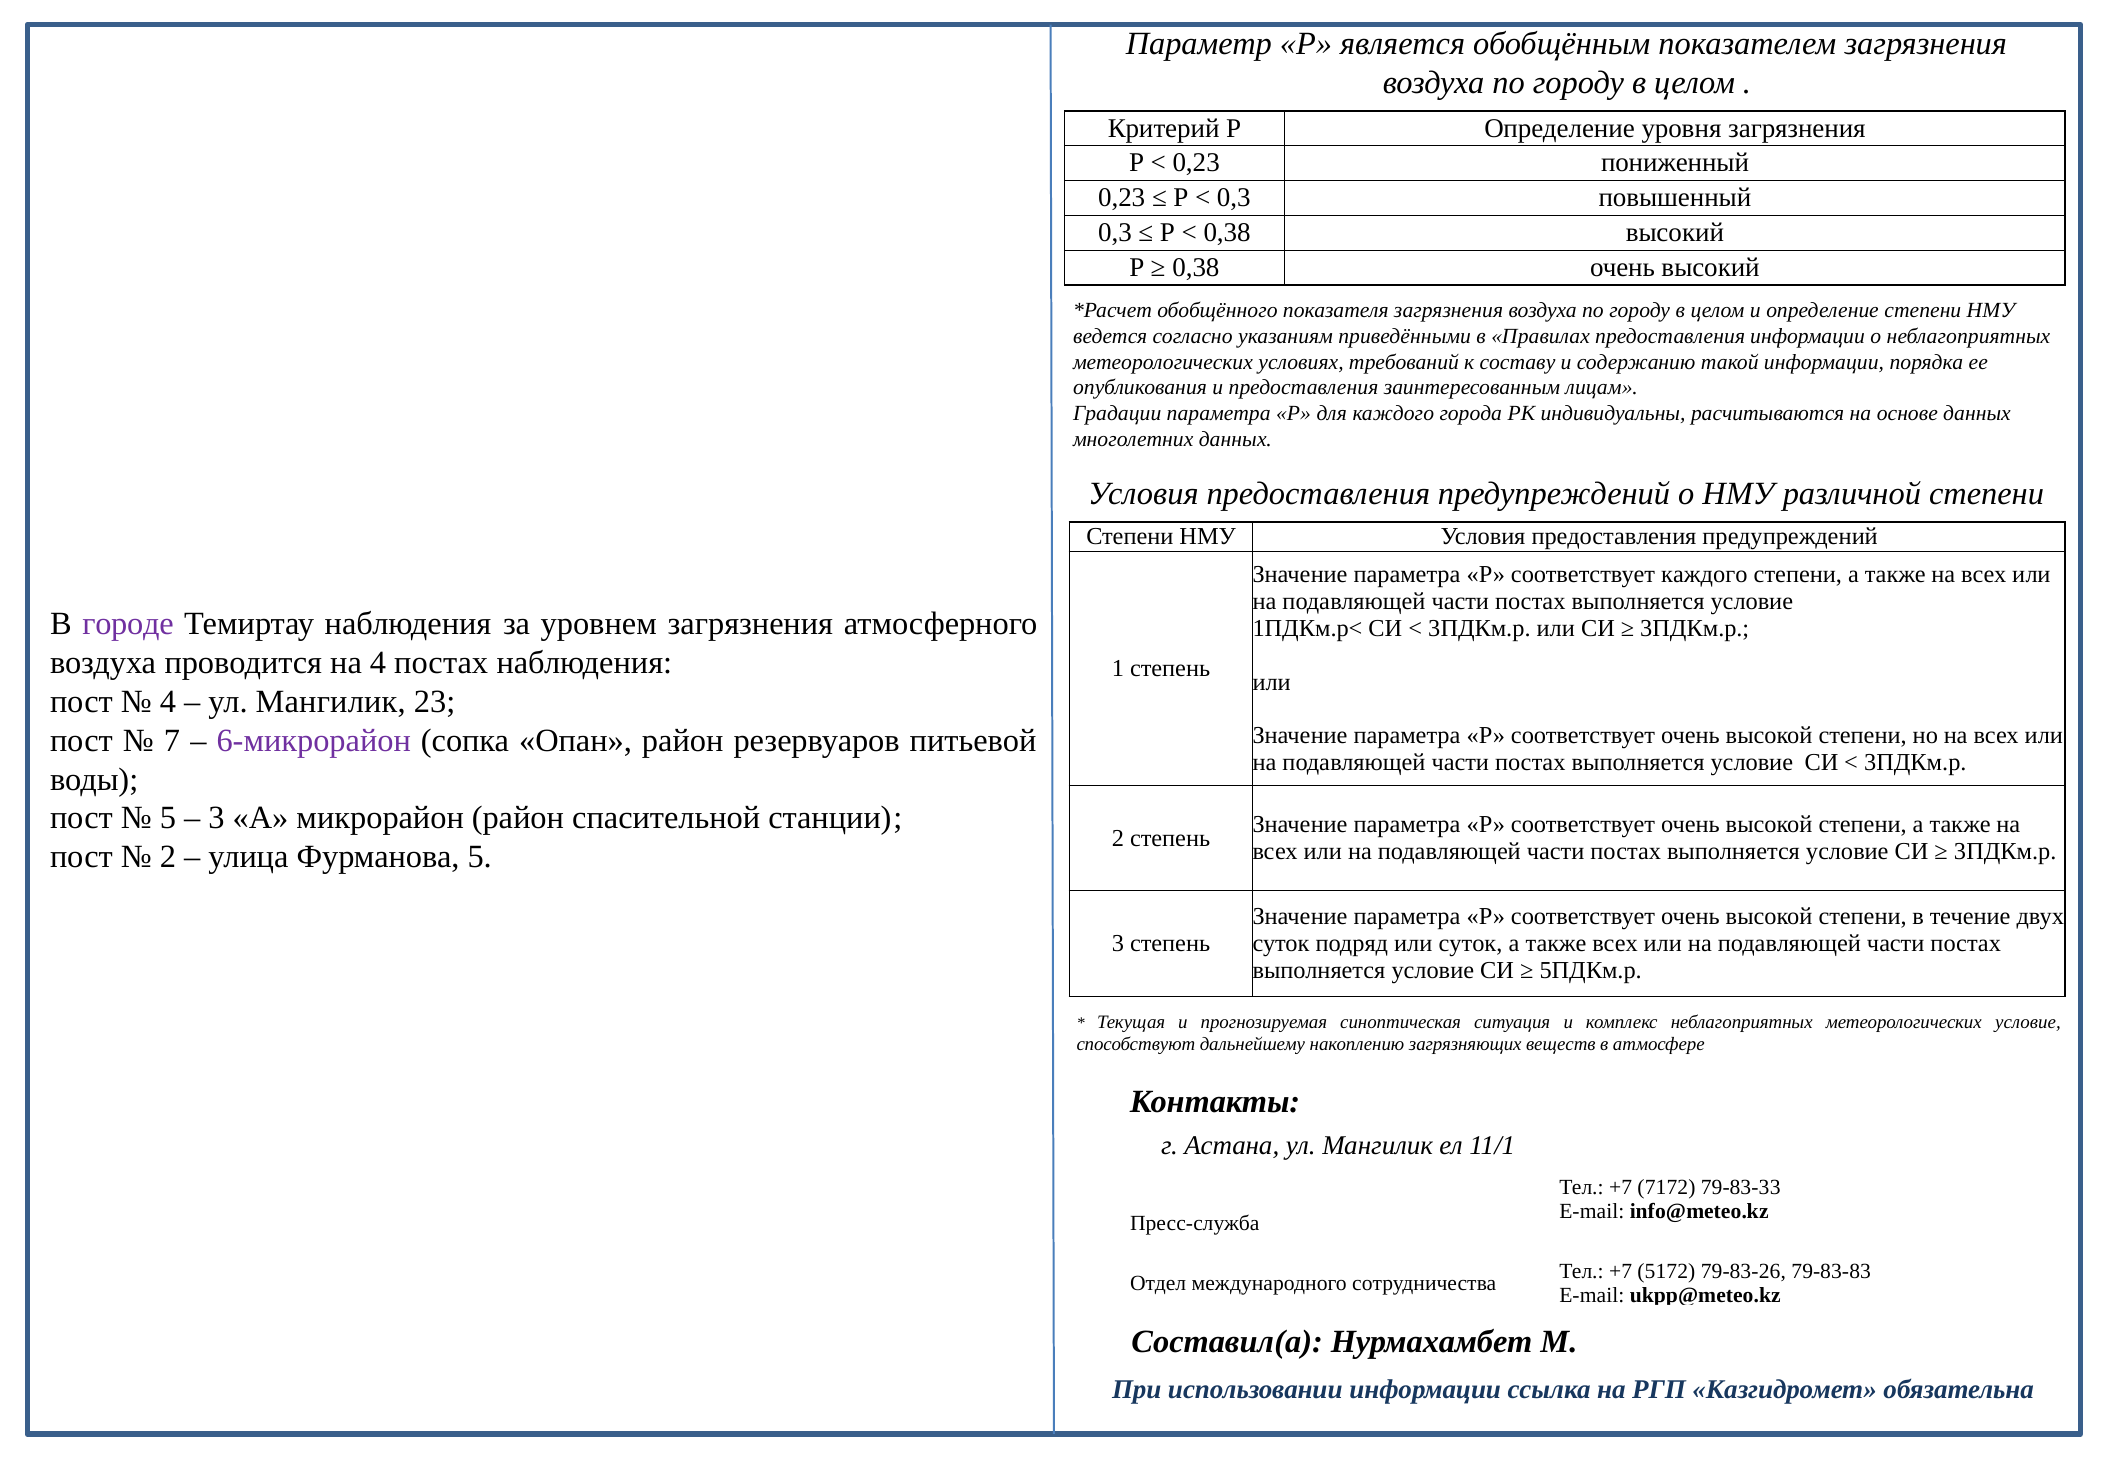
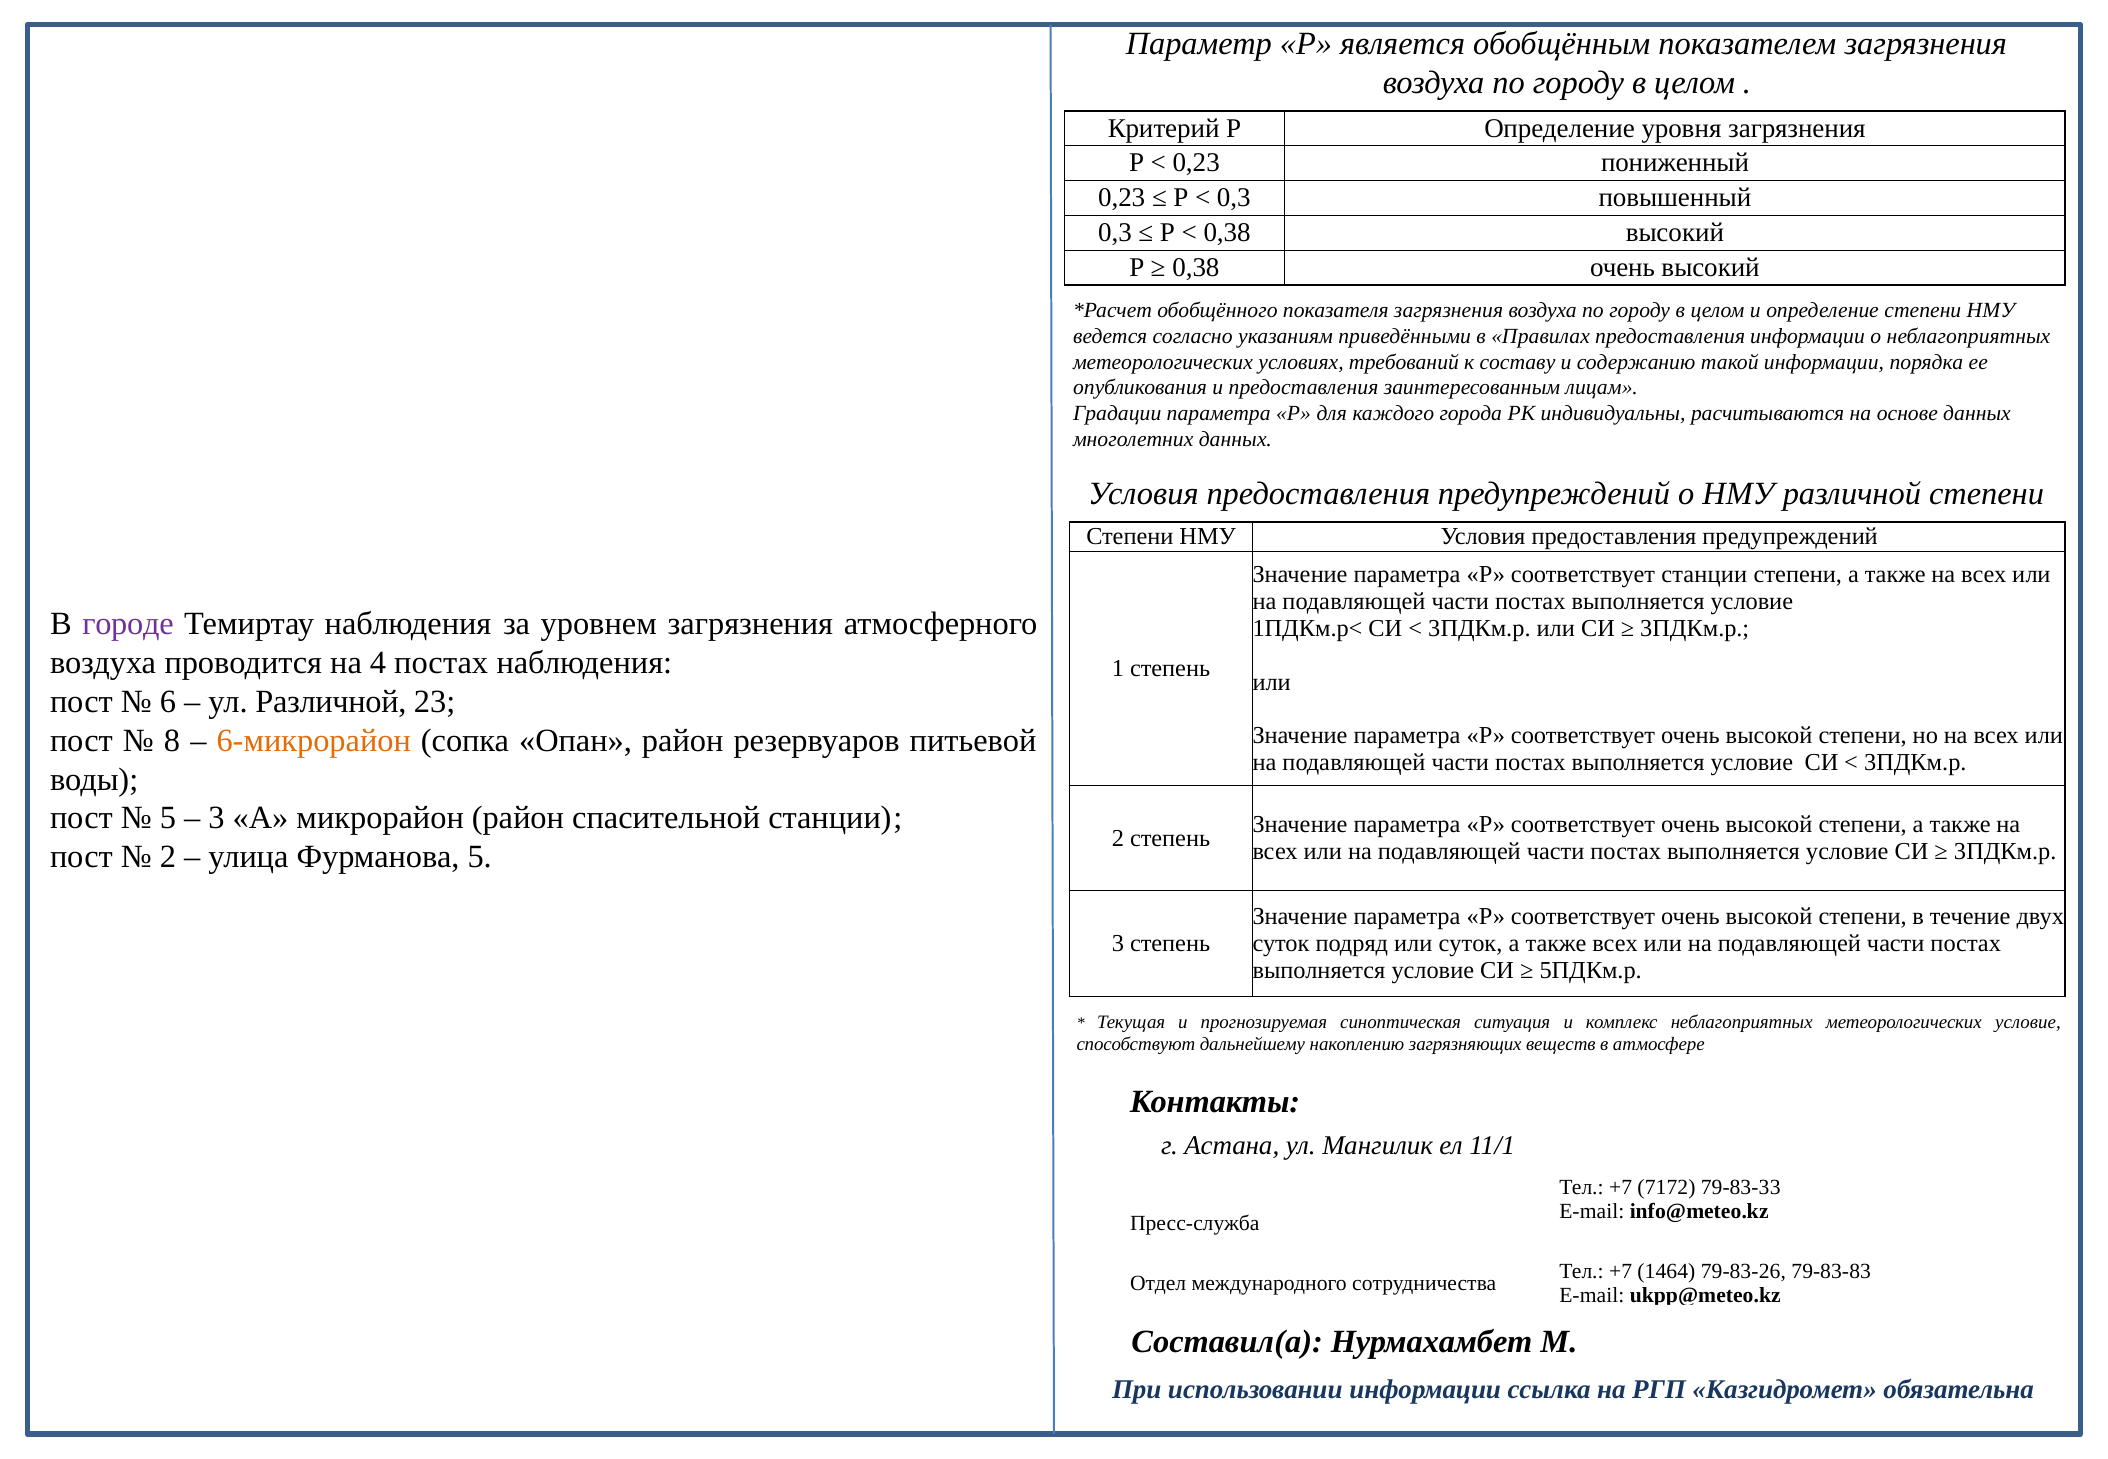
соответствует каждого: каждого -> станции (1704, 574)
4: 4 -> 6 (168, 702)
Мангилик: Мангилик -> Различной (331, 702)
7: 7 -> 8 (172, 741)
6-микрорайон colour: purple -> orange (314, 741)
5172: 5172 -> 1464 (1666, 1272)
